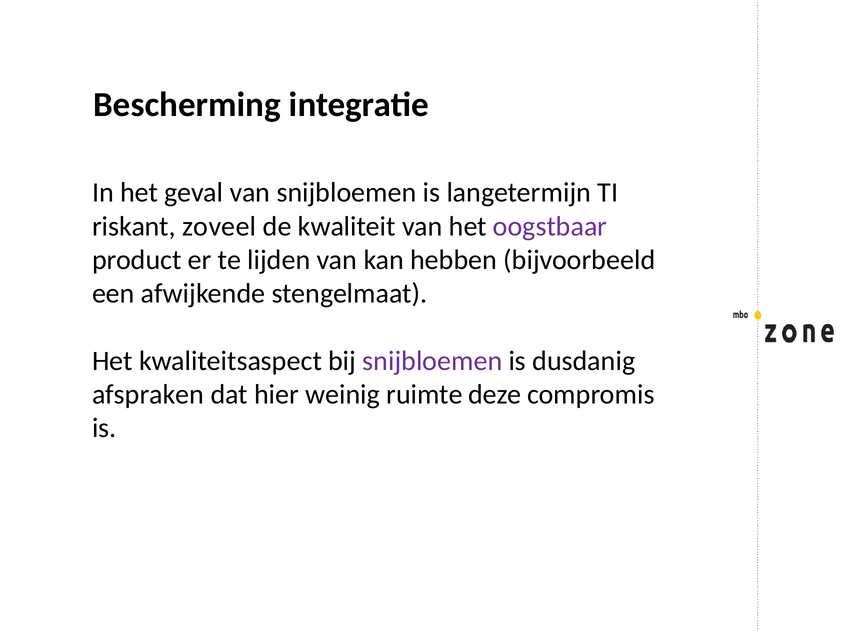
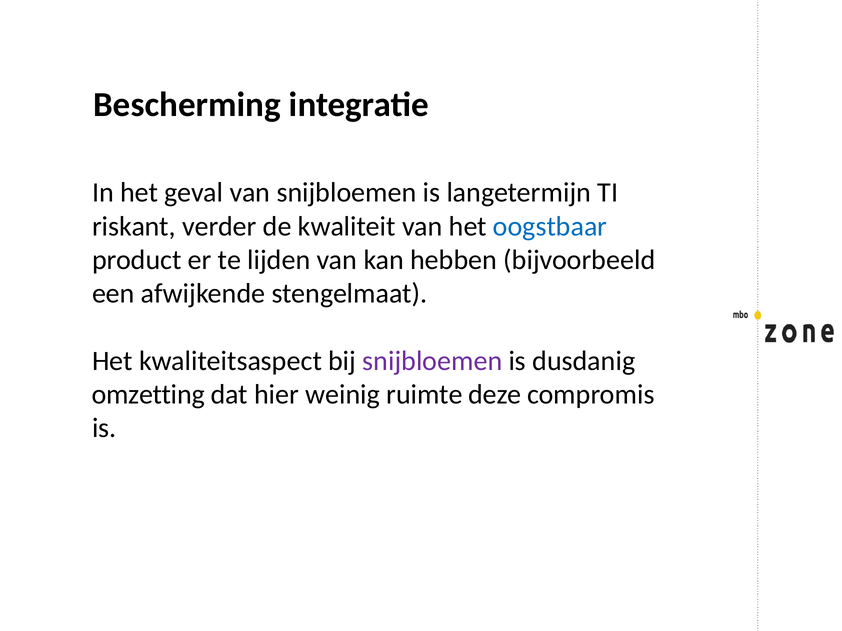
zoveel: zoveel -> verder (219, 226)
oogstbaar colour: purple -> blue (550, 226)
afspraken: afspraken -> omzetting (148, 395)
